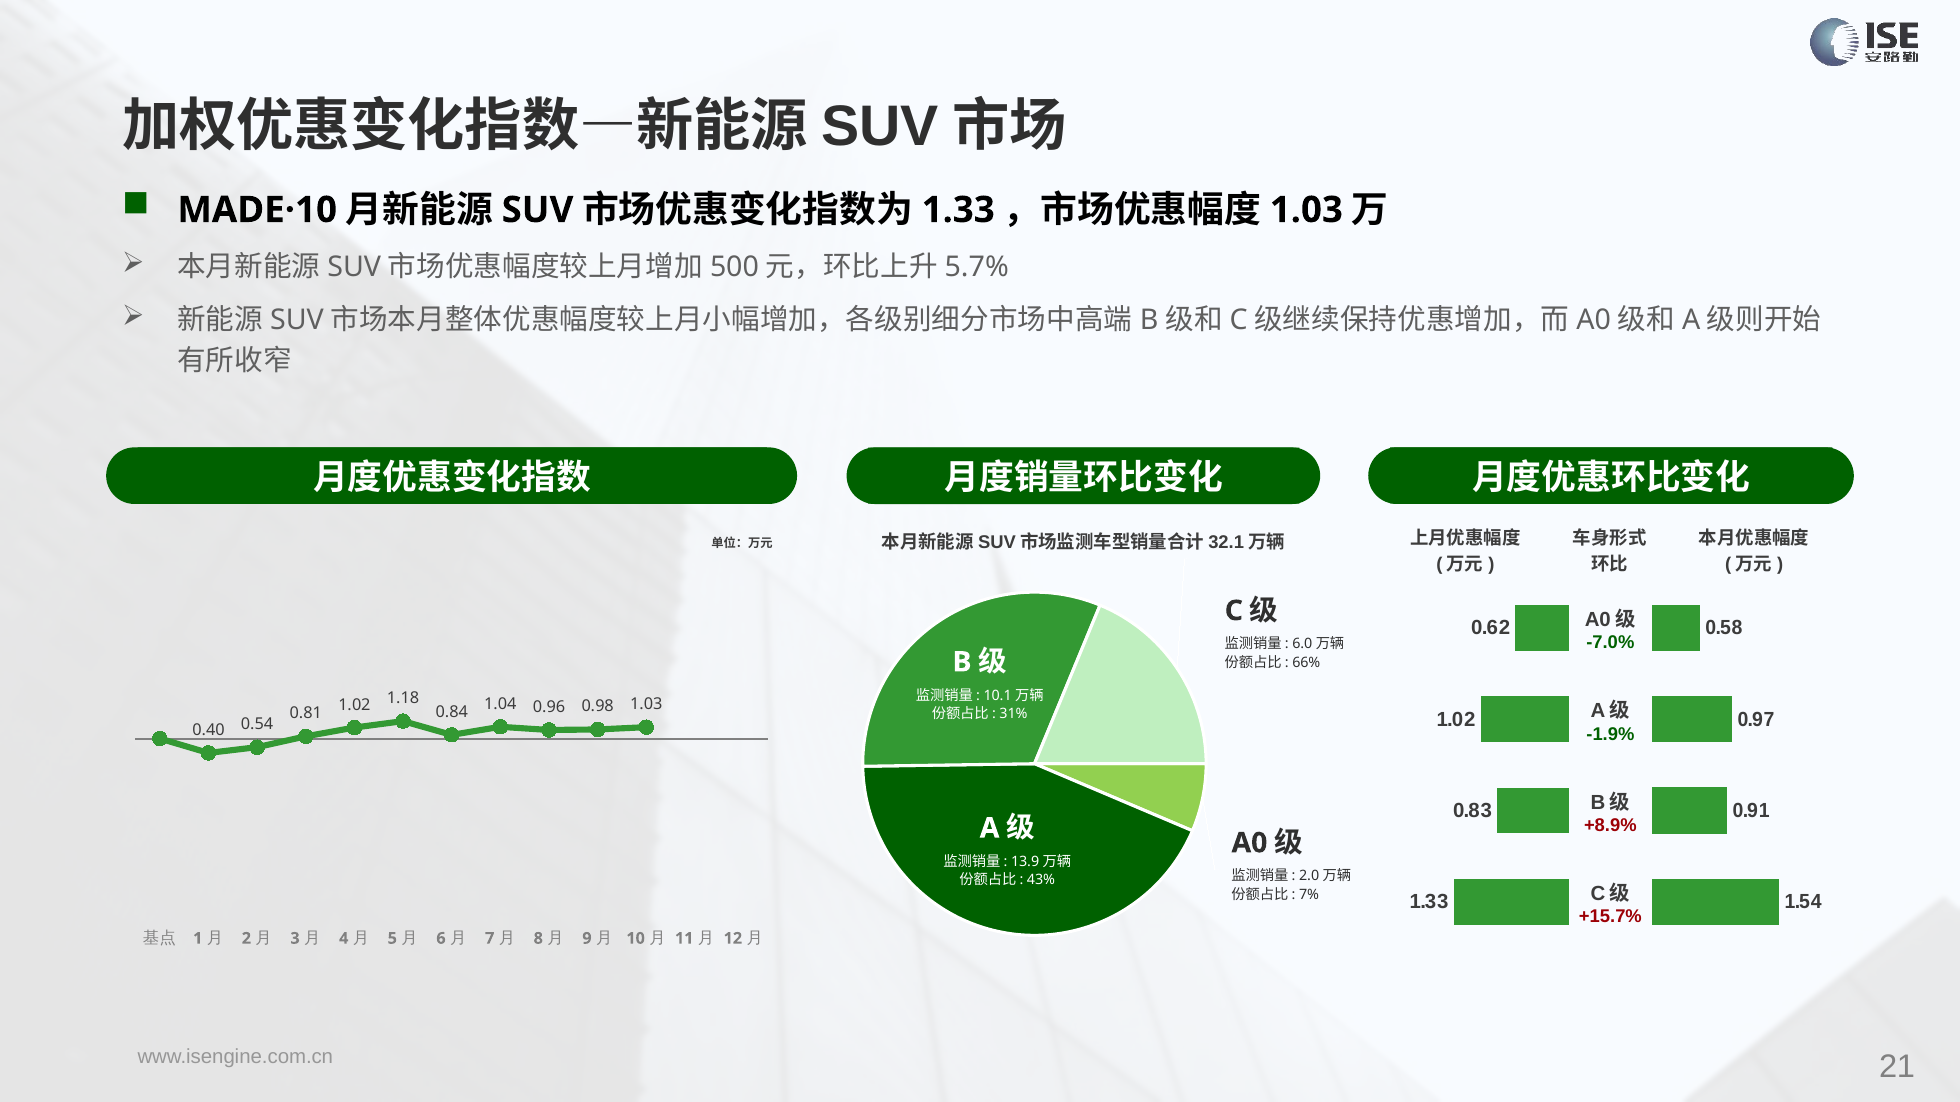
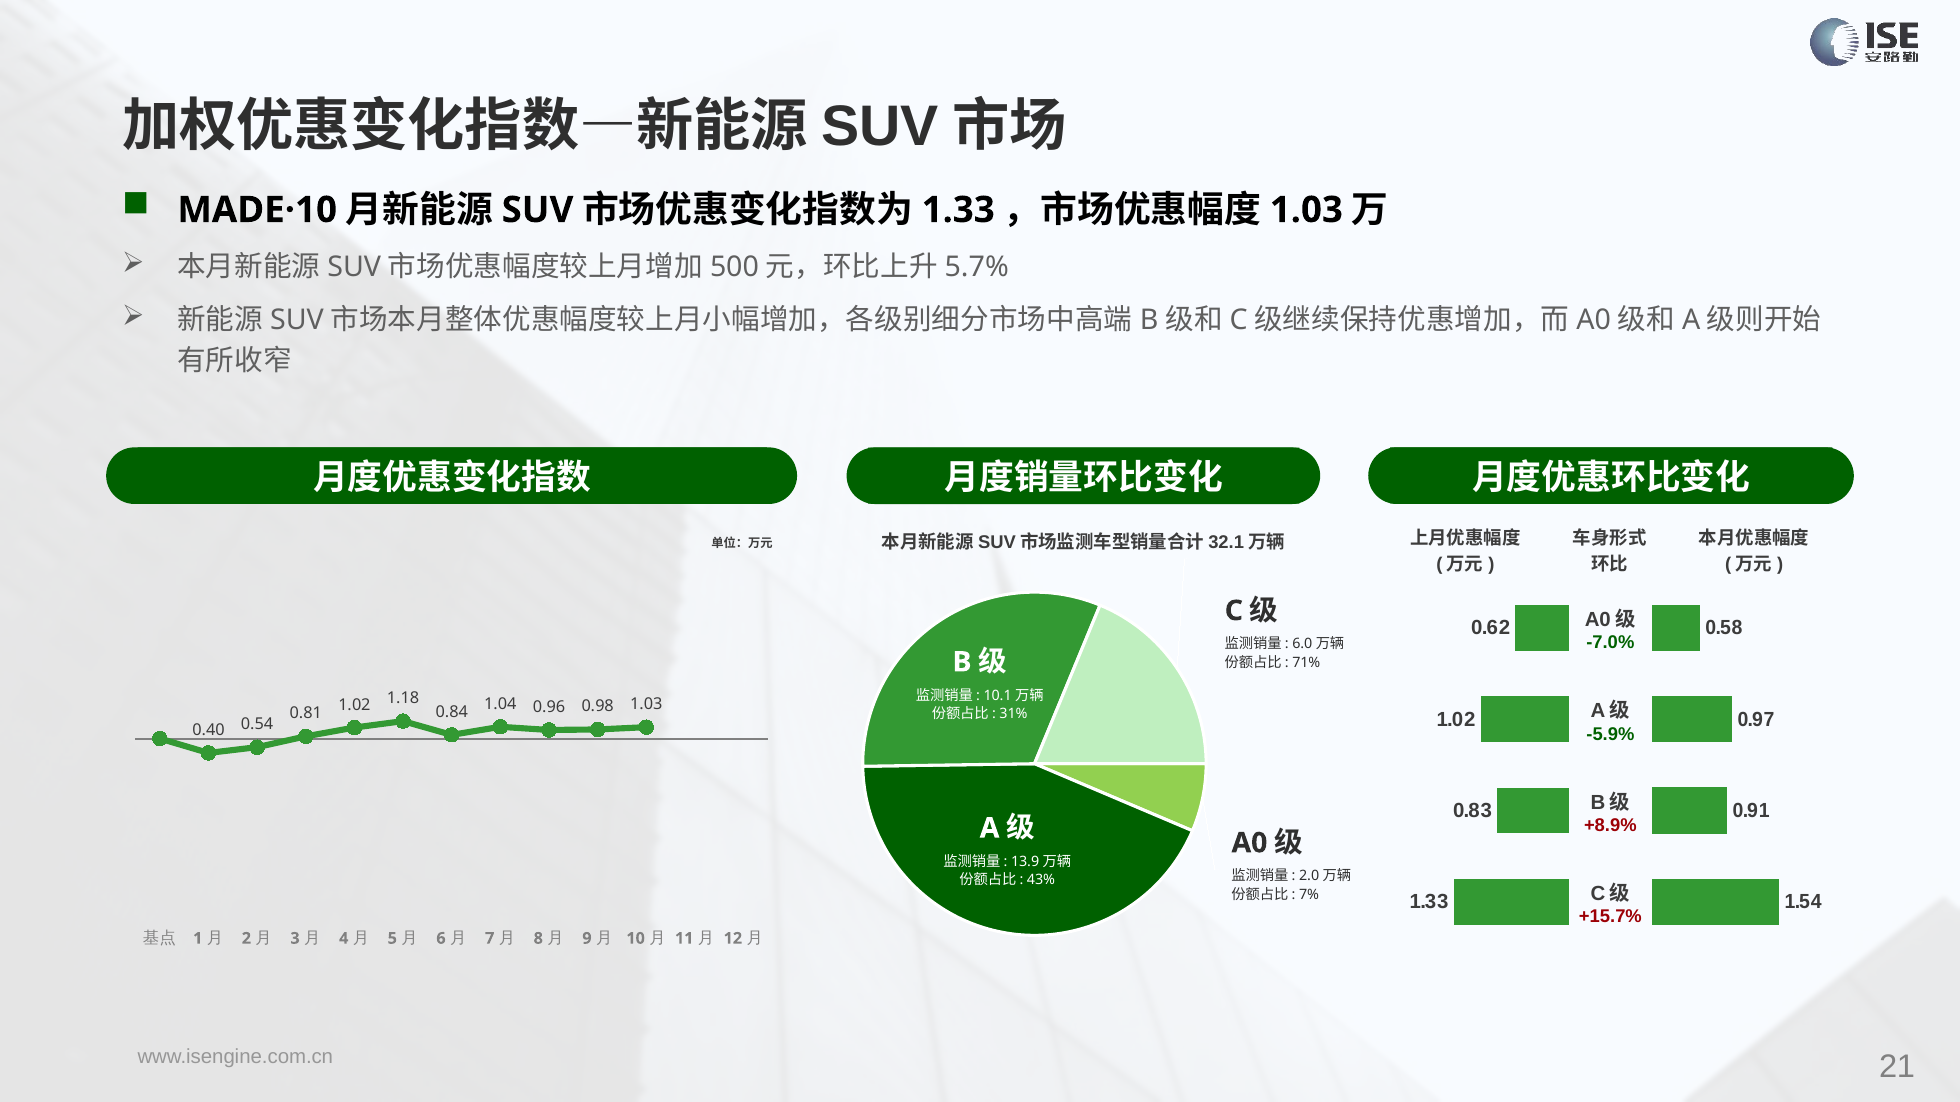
66%: 66% -> 71% (1306, 663)
-1.9%: -1.9% -> -5.9% (1610, 734)
